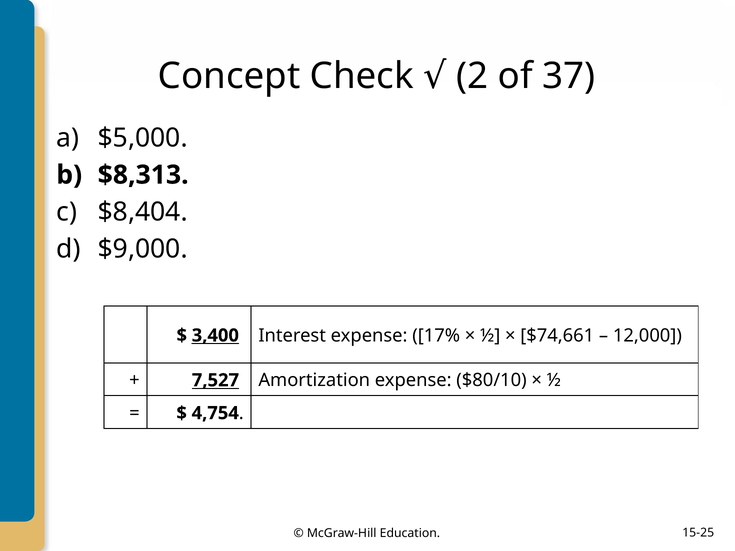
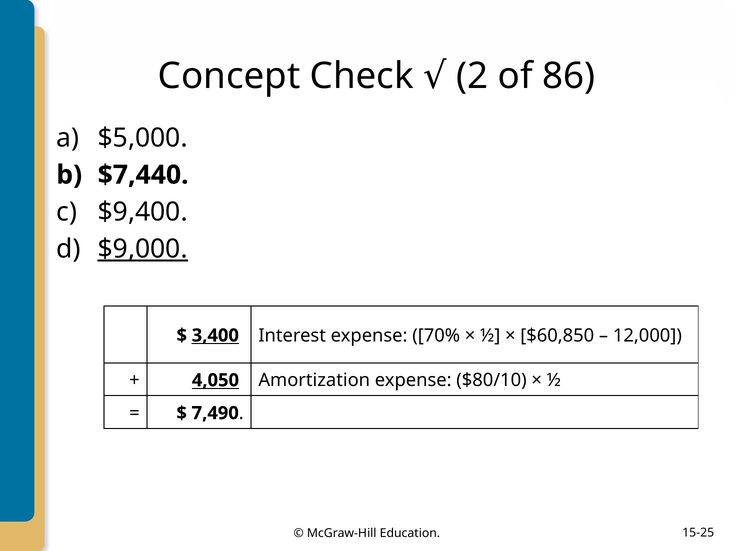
37: 37 -> 86 (569, 76)
$8,313: $8,313 -> $7,440 (143, 175)
$8,404: $8,404 -> $9,400 (143, 212)
$9,000 underline: none -> present (143, 249)
17%: 17% -> 70% (436, 336)
$74,661: $74,661 -> $60,850 (557, 336)
7,527: 7,527 -> 4,050 (215, 380)
4,754: 4,754 -> 7,490 (215, 413)
